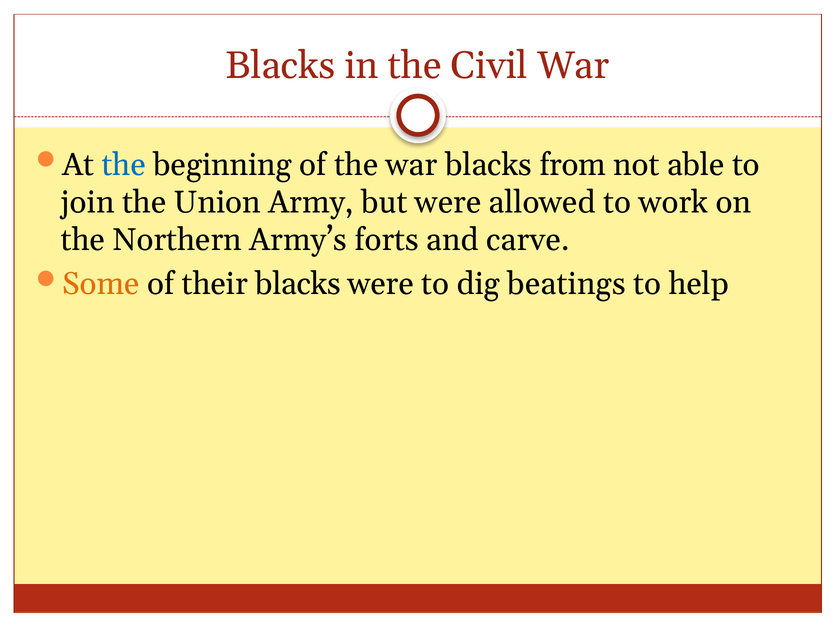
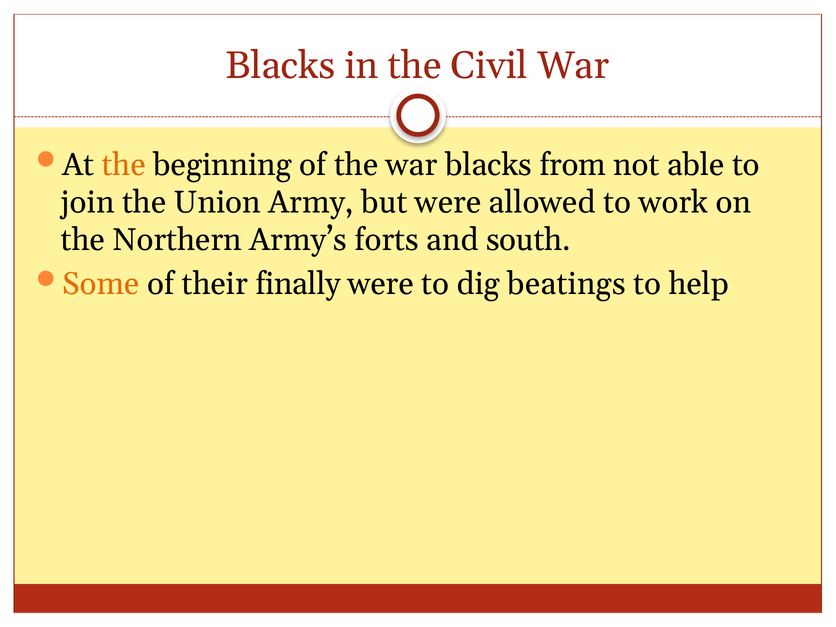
the colour: blue -> orange (124, 165)
carve: carve -> south (528, 240)
their blacks: blacks -> finally (298, 284)
